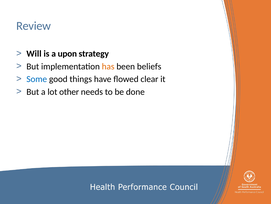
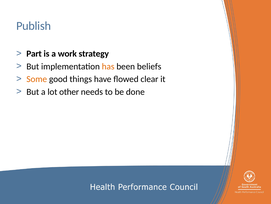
Review: Review -> Publish (34, 26)
Will: Will -> Part (34, 54)
upon: upon -> work (67, 54)
Some colour: blue -> orange (37, 79)
